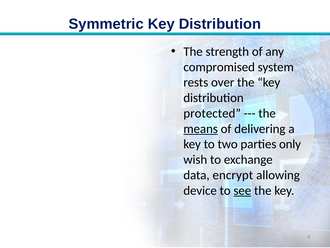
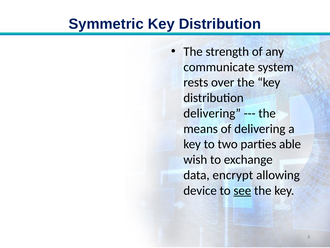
compromised: compromised -> communicate (219, 67)
protected: protected -> delivering (212, 113)
means underline: present -> none (201, 129)
only: only -> able (290, 144)
